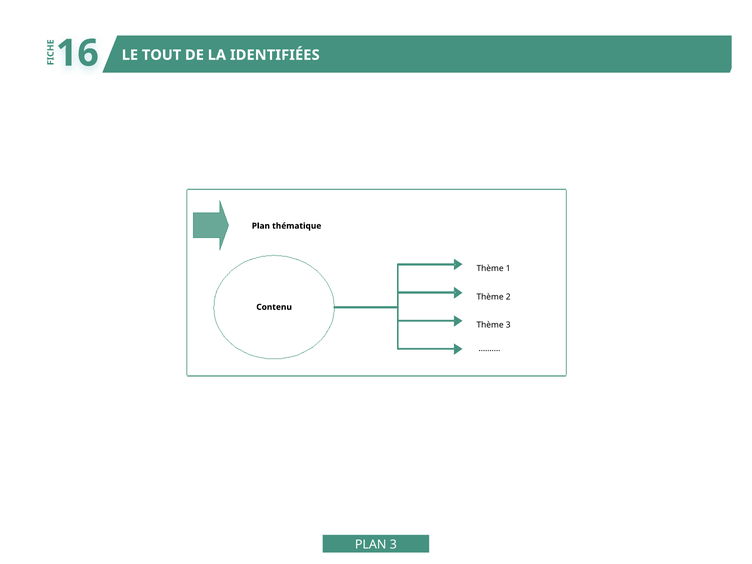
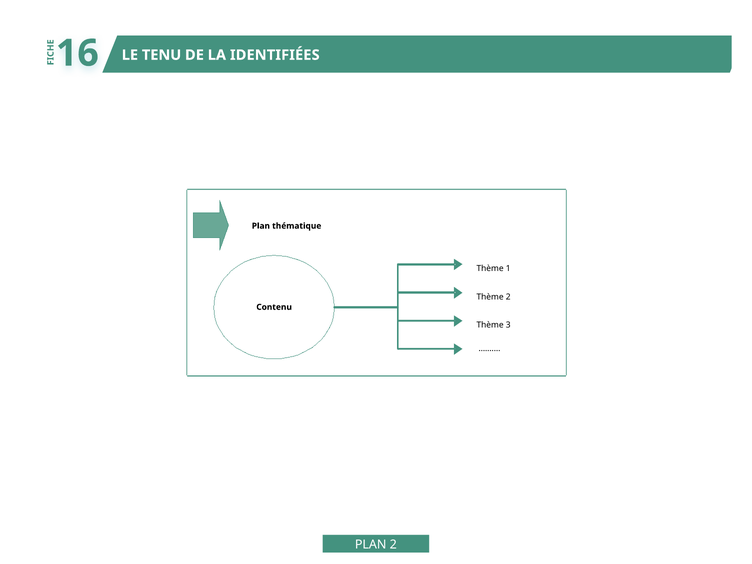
TOUT: TOUT -> TENU (162, 55)
PLAN 3: 3 -> 2 (393, 545)
